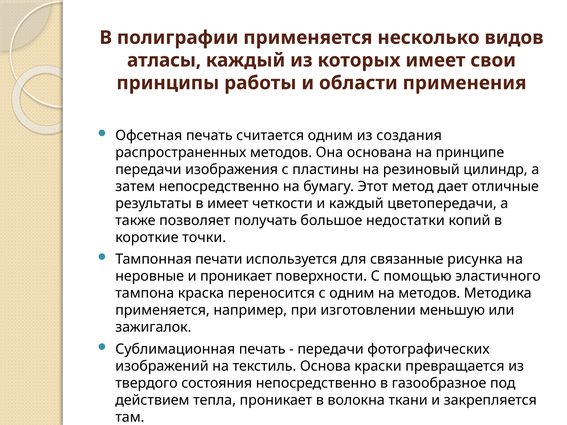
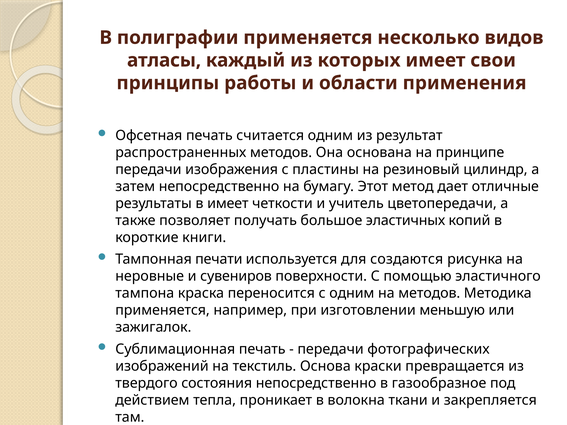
создания: создания -> результат (409, 136)
и каждый: каждый -> учитель (356, 204)
недостатки: недостатки -> эластичных (406, 221)
точки: точки -> книги (204, 238)
связанные: связанные -> создаются (407, 259)
и проникает: проникает -> сувениров (236, 276)
